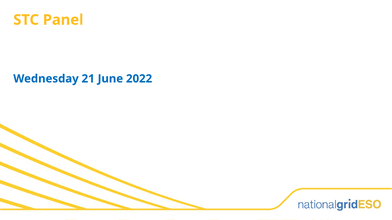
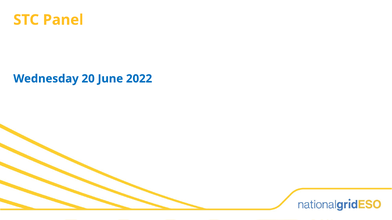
21: 21 -> 20 (88, 79)
